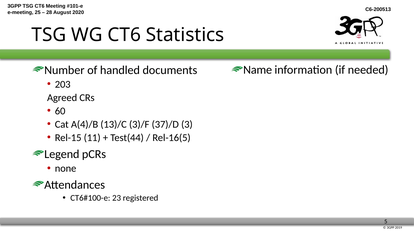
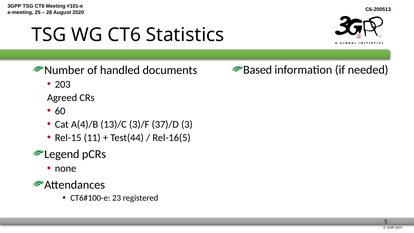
Name: Name -> Based (258, 70)
